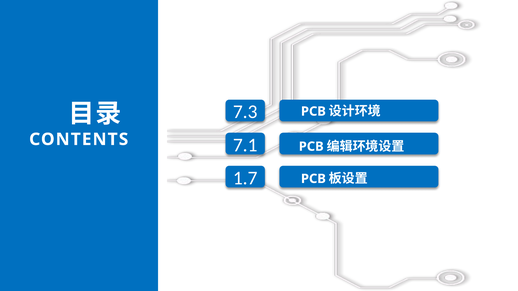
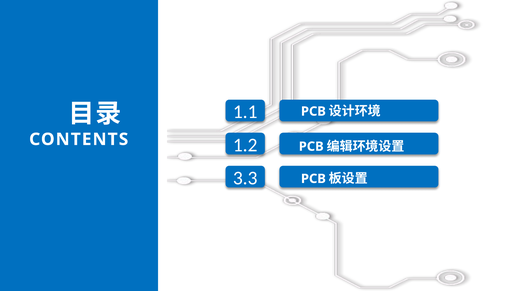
7.3: 7.3 -> 1.1 (245, 112)
7.1: 7.1 -> 1.2 (245, 145)
1.7: 1.7 -> 3.3 (245, 178)
